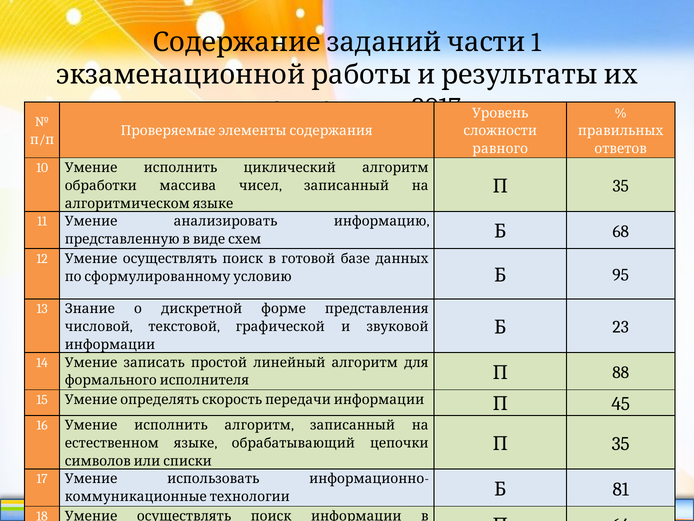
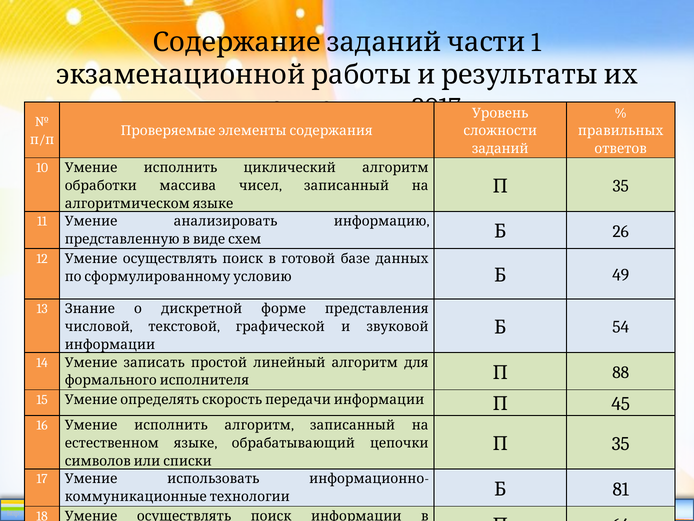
равного: равного -> заданий (500, 149)
68: 68 -> 26 (621, 231)
95: 95 -> 49 (621, 275)
23: 23 -> 54 (621, 327)
